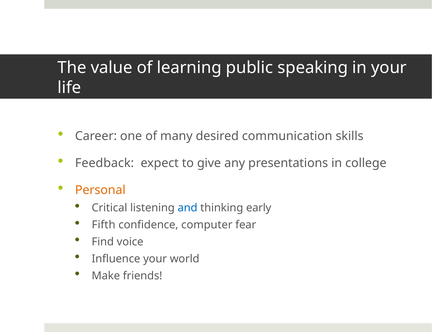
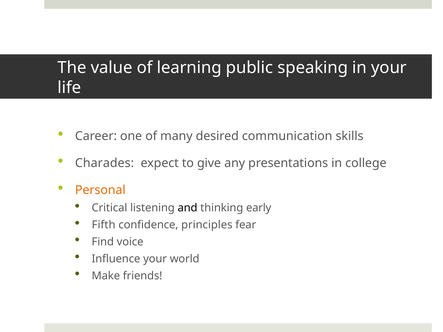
Feedback: Feedback -> Charades (105, 163)
and colour: blue -> black (188, 208)
computer: computer -> principles (207, 225)
